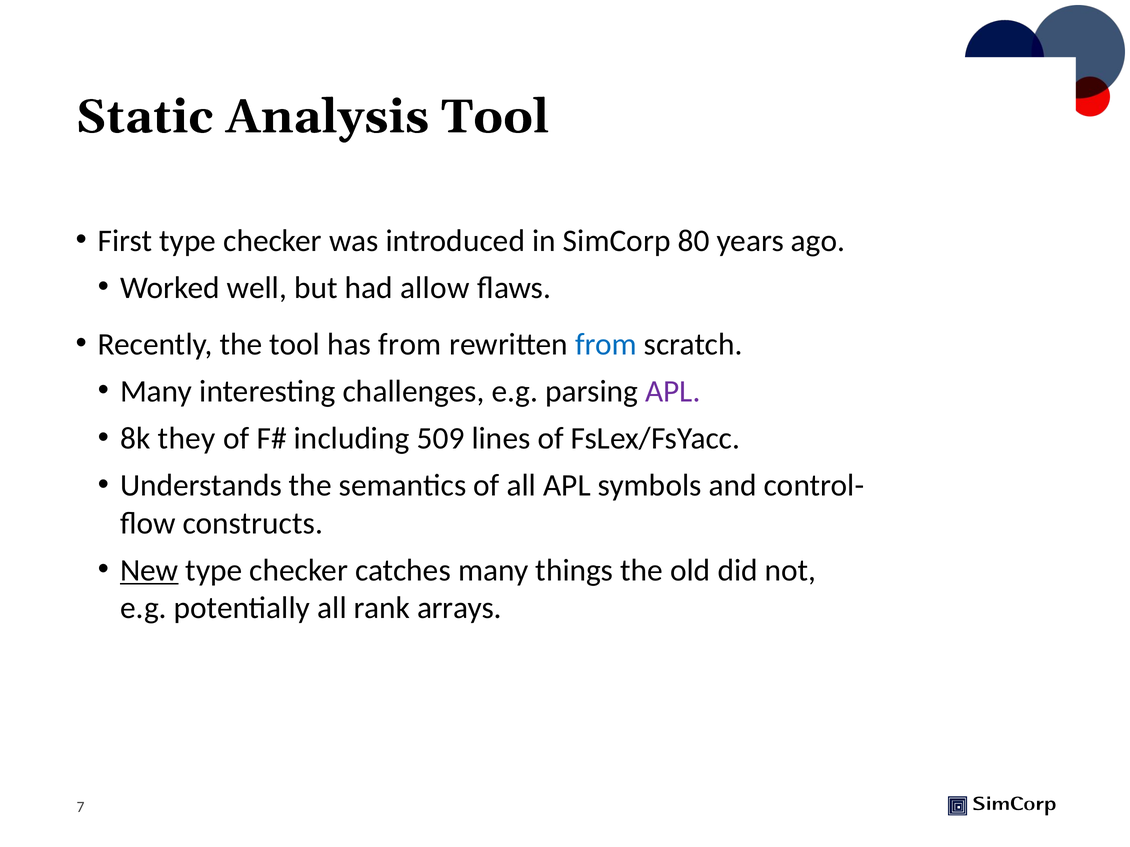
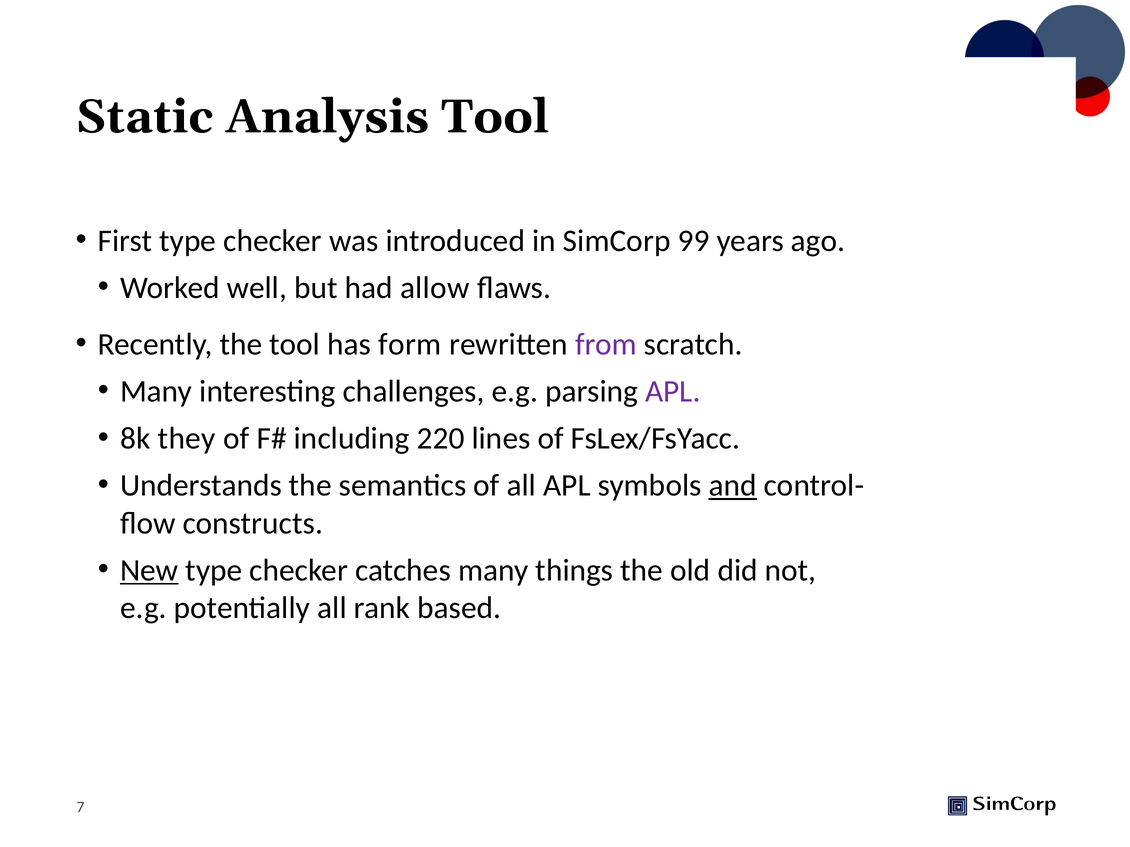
80: 80 -> 99 (694, 241)
has from: from -> form (410, 344)
from colour: blue -> purple (606, 344)
509: 509 -> 220 (441, 439)
and underline: none -> present (733, 486)
arrays: arrays -> based (459, 608)
